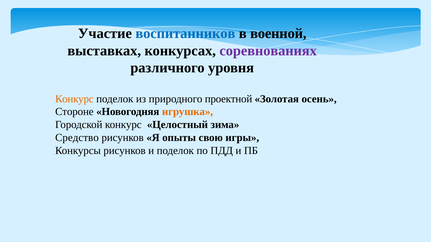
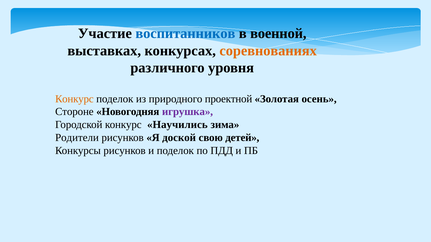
соревнованиях colour: purple -> orange (268, 51)
игрушка colour: orange -> purple (187, 112)
Целостный: Целостный -> Научились (177, 125)
Средство: Средство -> Родители (77, 138)
опыты: опыты -> доской (179, 138)
игры: игры -> детей (242, 138)
